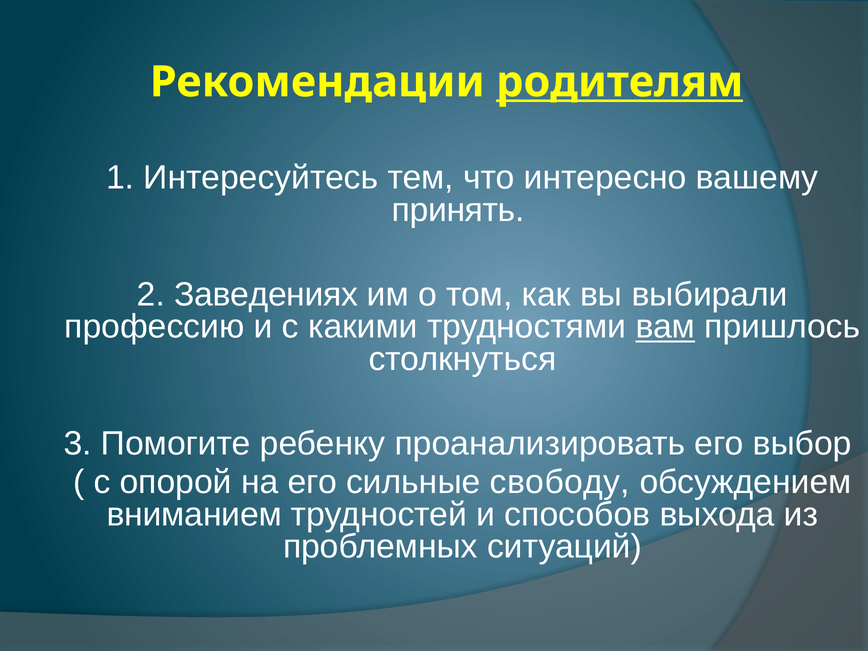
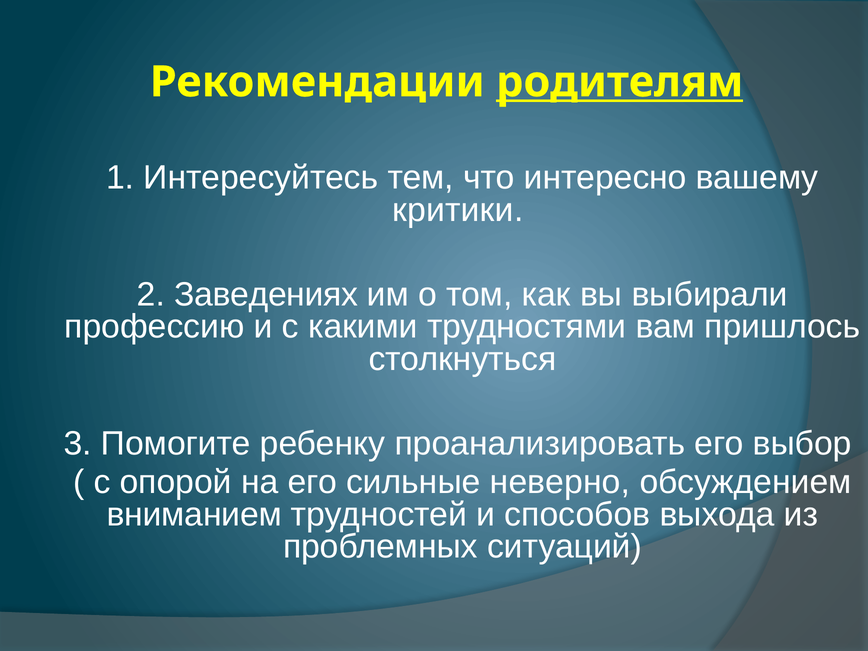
принять: принять -> критики (458, 210)
вам underline: present -> none (665, 327)
свободу: свободу -> неверно (560, 482)
